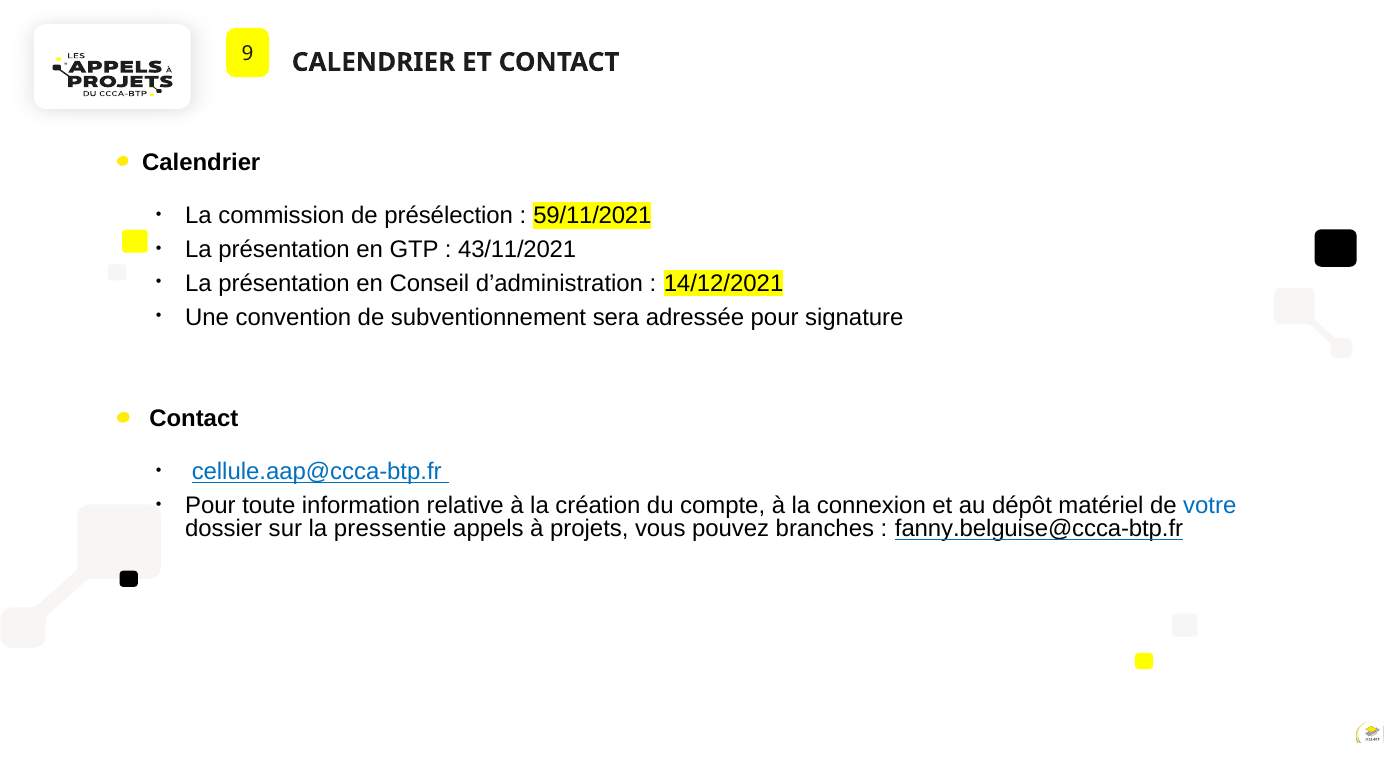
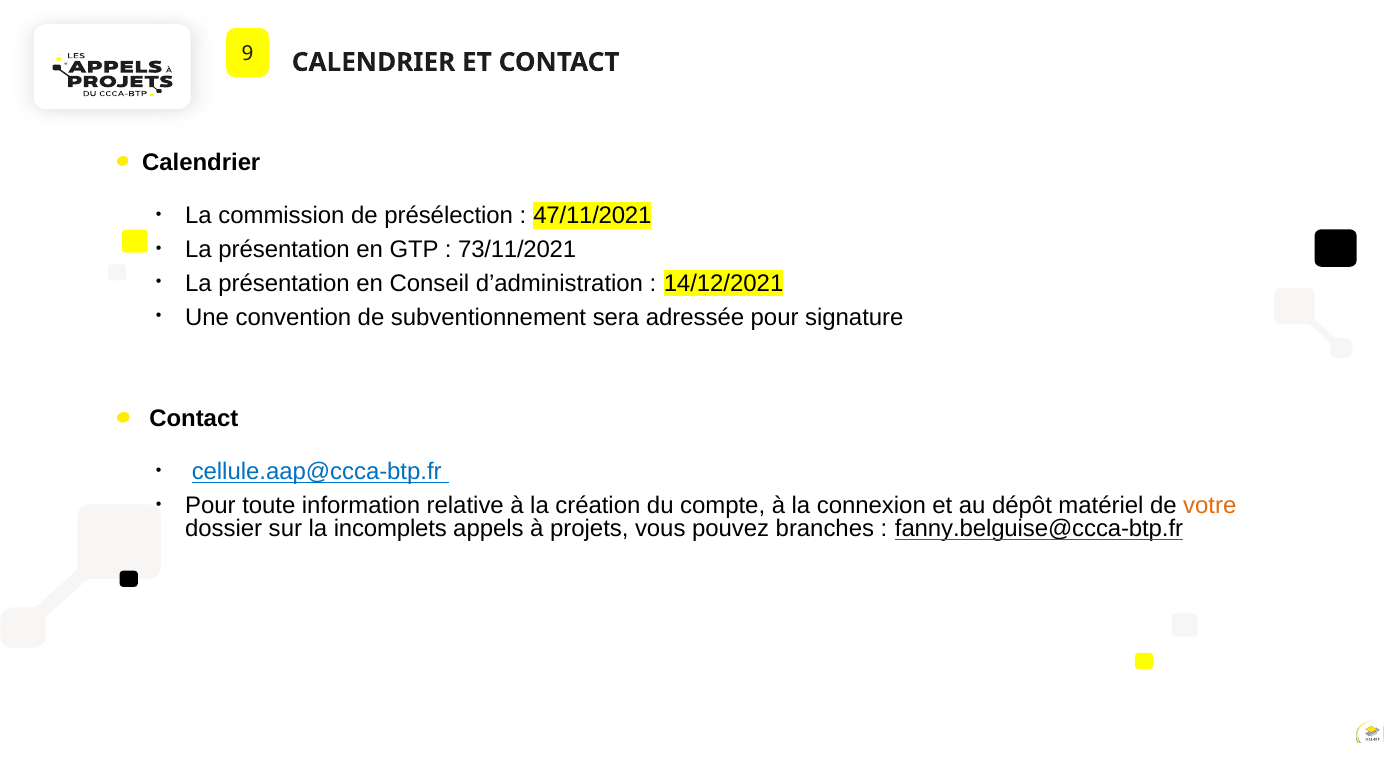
59/11/2021: 59/11/2021 -> 47/11/2021 (592, 216)
43/11/2021: 43/11/2021 -> 73/11/2021 (517, 249)
votre colour: blue -> orange (1210, 506)
pressentie: pressentie -> incomplets (390, 529)
